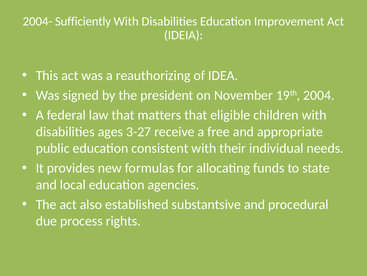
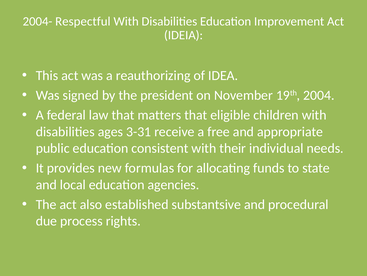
Sufficiently: Sufficiently -> Respectful (83, 21)
3-27: 3-27 -> 3-31 (139, 131)
